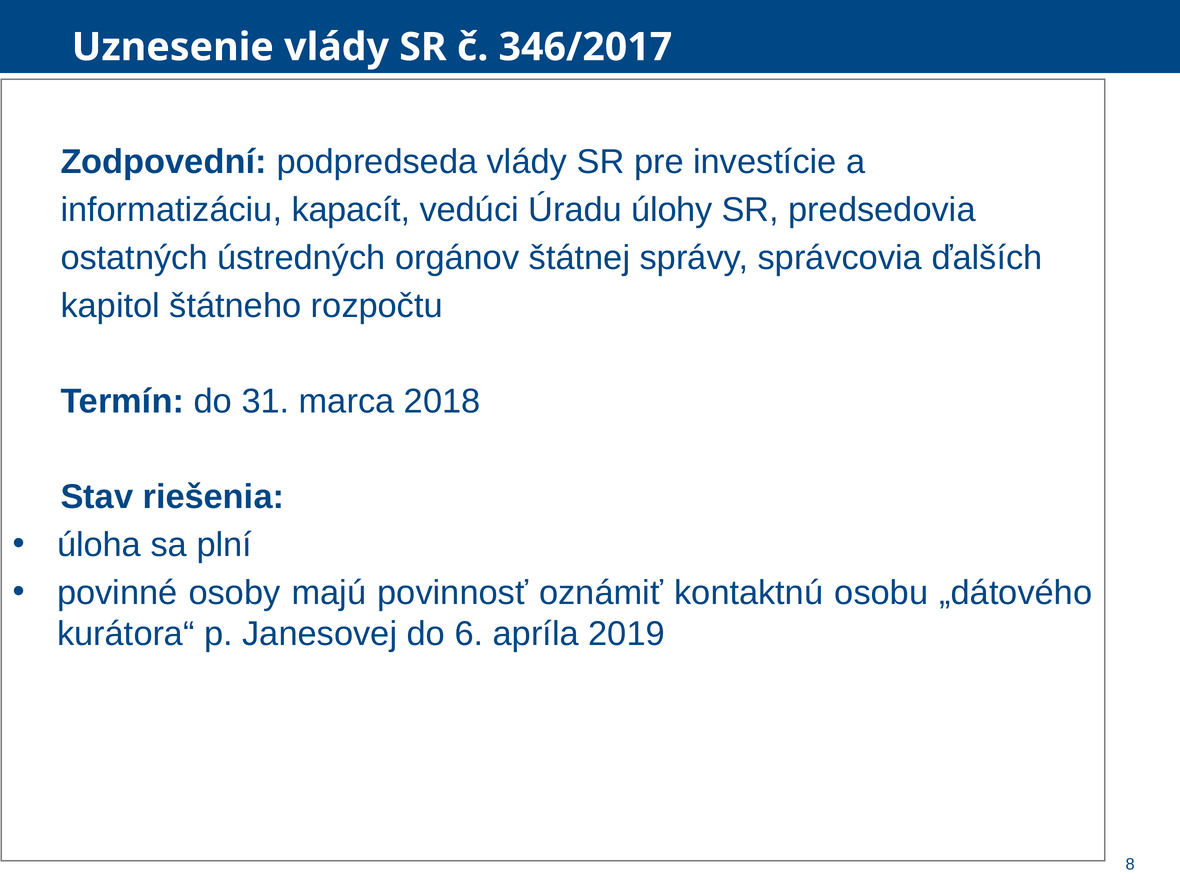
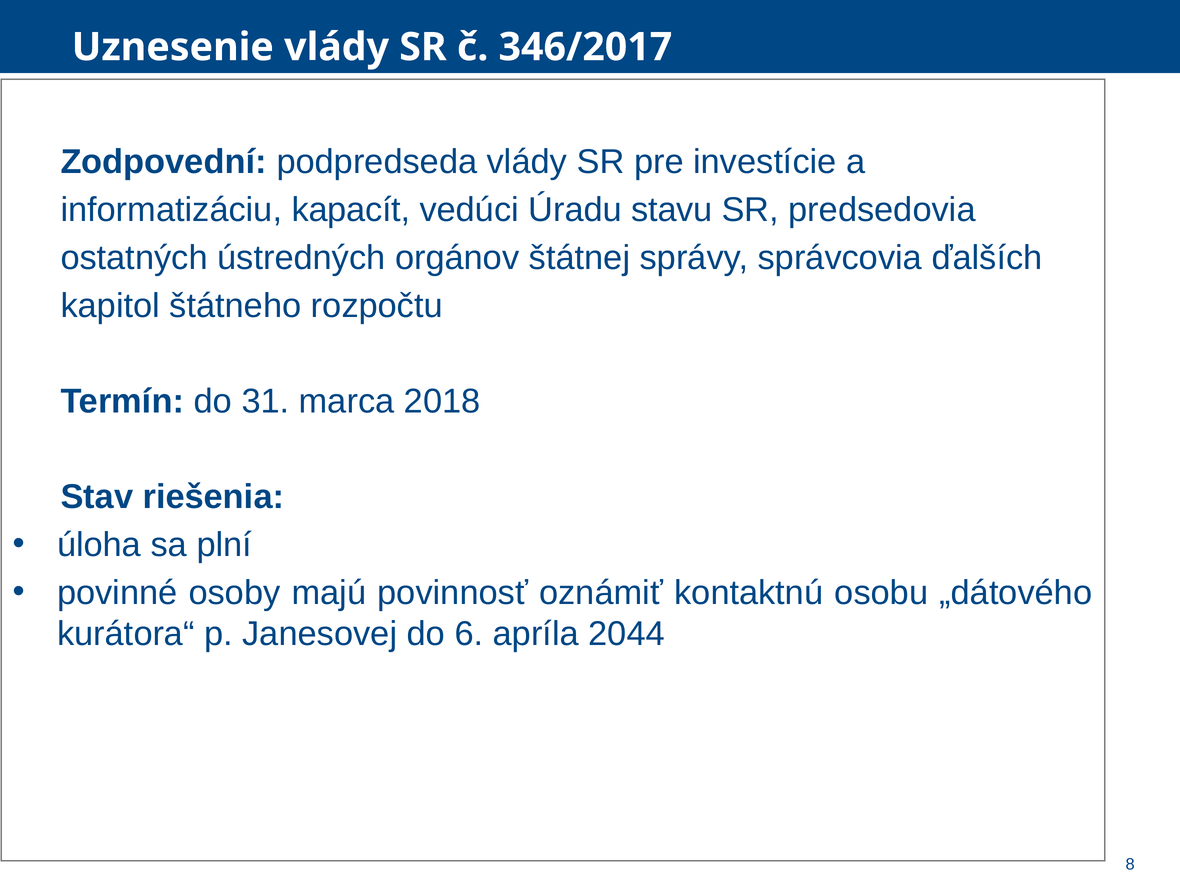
úlohy: úlohy -> stavu (672, 210)
2019: 2019 -> 2044 (627, 634)
